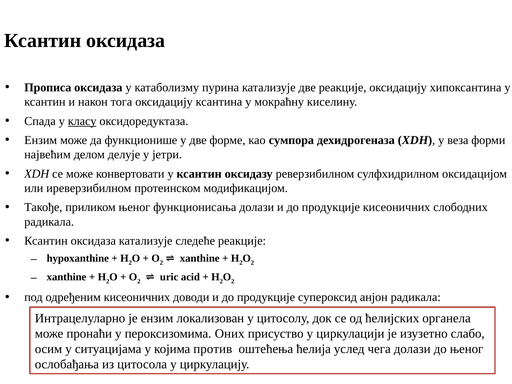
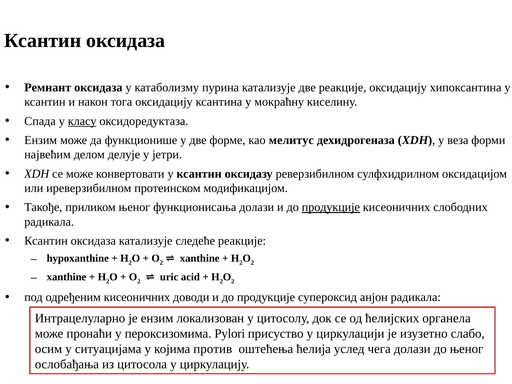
Прописа: Прописа -> Ремнант (48, 87)
сумпора: сумпора -> мелитус (291, 140)
продукције underline: none -> present (331, 207)
Оних: Оних -> Pylori (230, 334)
